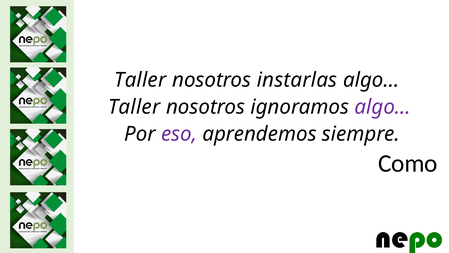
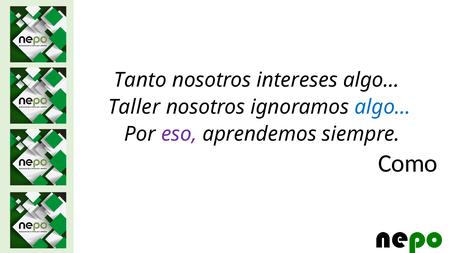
Taller: Taller -> Tanto (140, 80)
instarlas: instarlas -> intereses (297, 80)
algo… colour: purple -> blue (383, 107)
